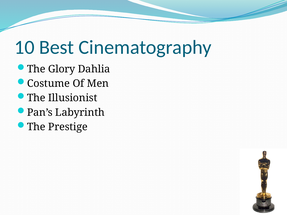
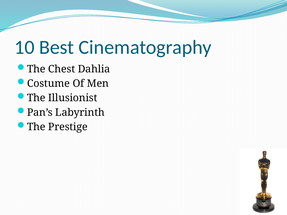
Glory: Glory -> Chest (62, 69)
